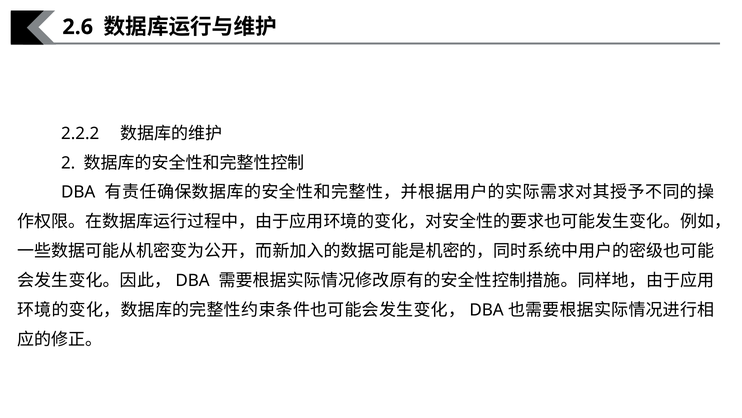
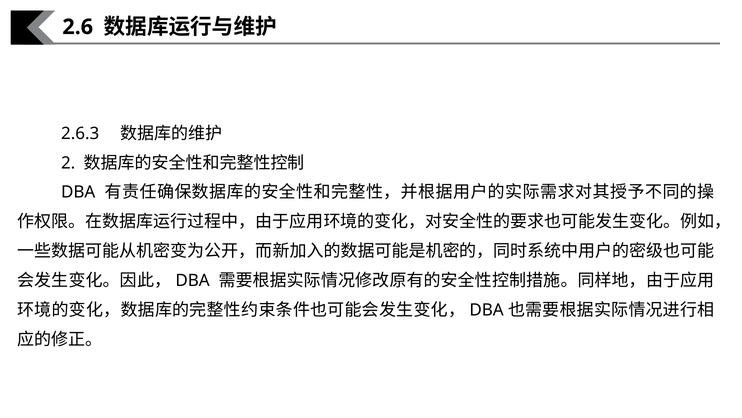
2.2.2: 2.2.2 -> 2.6.3 (80, 133)
